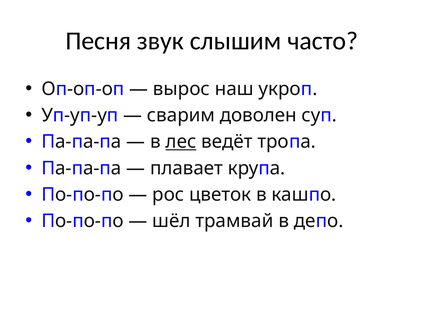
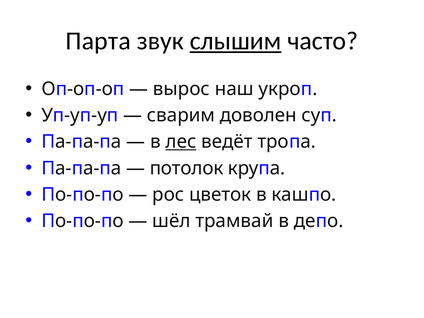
Песня: Песня -> Парта (98, 41)
слышим underline: none -> present (236, 41)
плавает: плавает -> потолок (187, 168)
